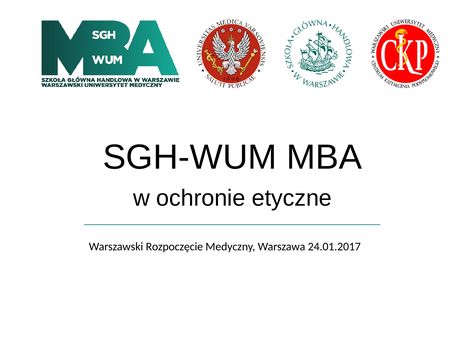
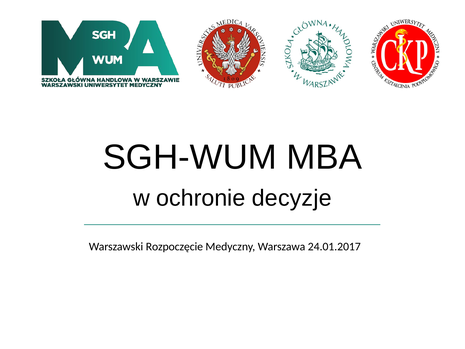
etyczne: etyczne -> decyzje (292, 198)
